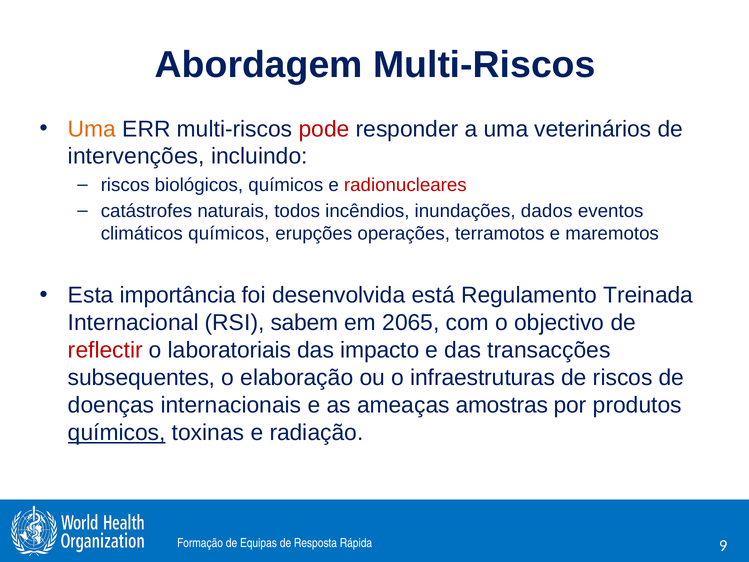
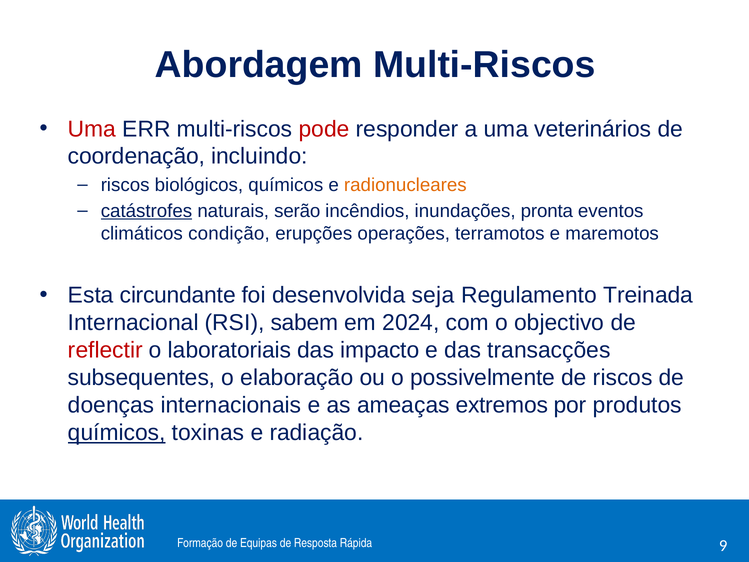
Uma colour: orange -> red (92, 129)
intervenções: intervenções -> coordenação (137, 156)
radionucleares colour: red -> orange (405, 185)
catástrofes underline: none -> present (146, 211)
todos: todos -> serão (297, 211)
dados: dados -> pronta (547, 211)
climáticos químicos: químicos -> condição (229, 233)
importância: importância -> circundante (178, 295)
está: está -> seja (433, 295)
2065: 2065 -> 2024 (411, 323)
infraestruturas: infraestruturas -> possivelmente (483, 378)
amostras: amostras -> extremos (502, 405)
